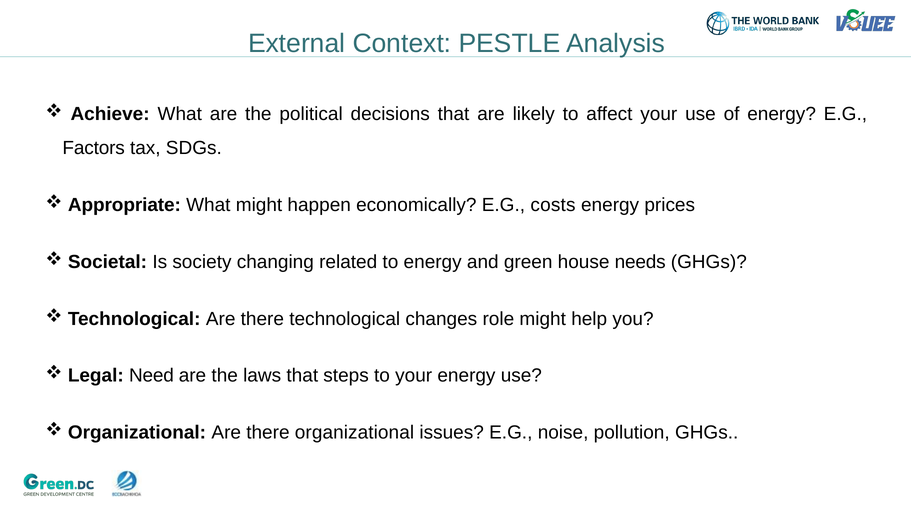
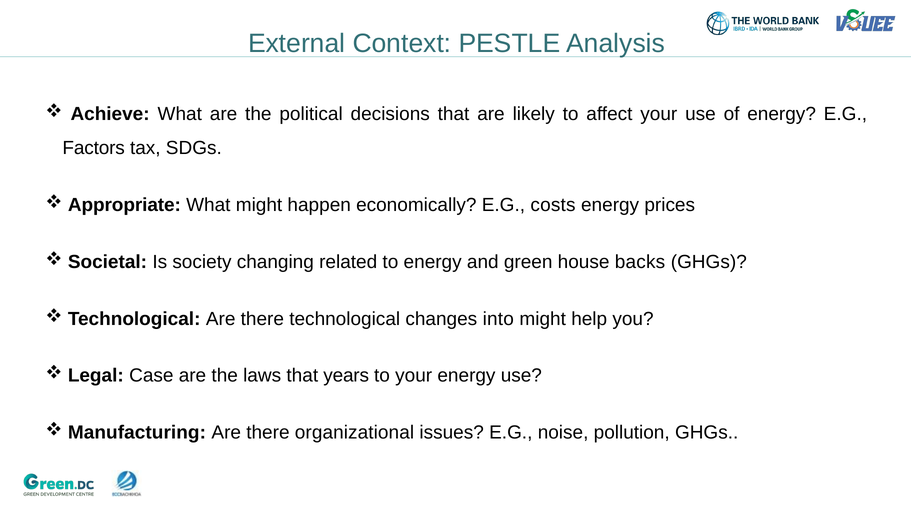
needs: needs -> backs (640, 262)
role: role -> into (498, 319)
Need: Need -> Case (151, 376)
steps: steps -> years (346, 376)
Organizational: Organizational -> Manufacturing (137, 433)
